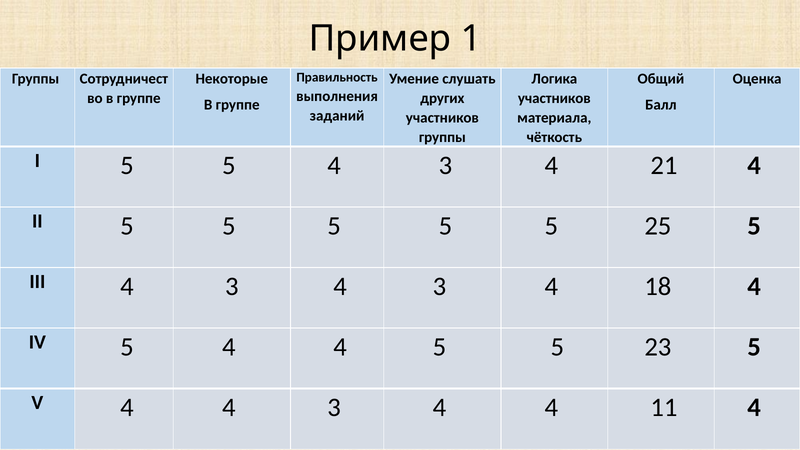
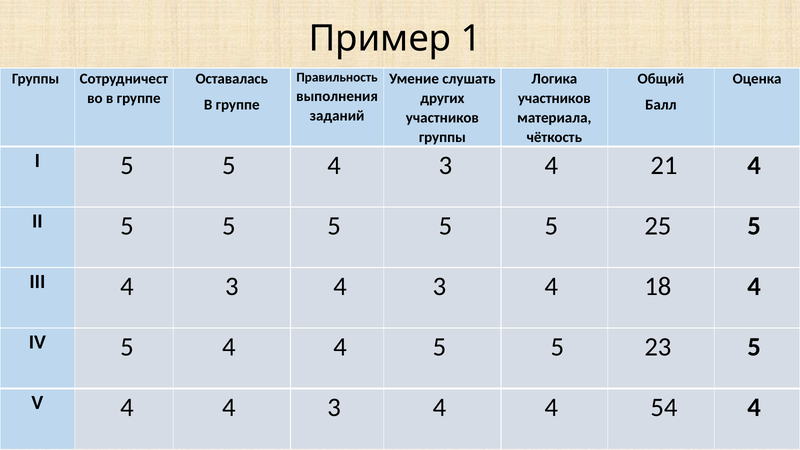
Некоторые: Некоторые -> Оставалась (232, 79)
11: 11 -> 54 (664, 407)
